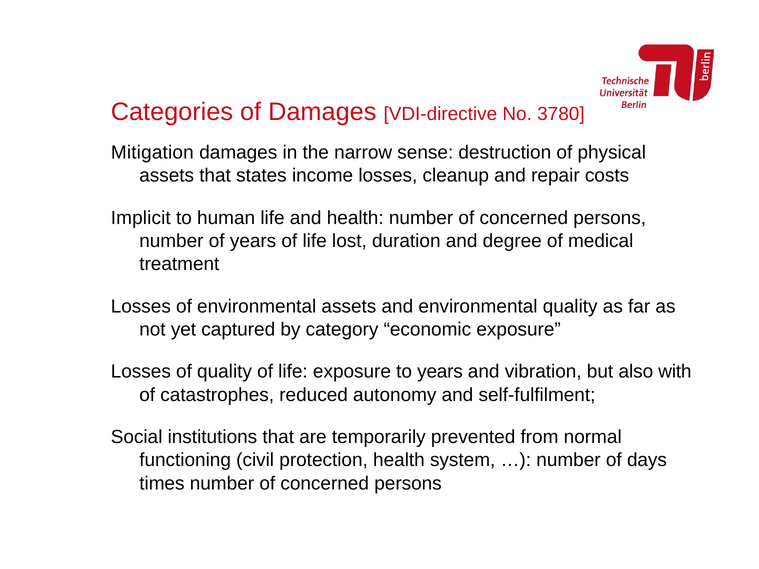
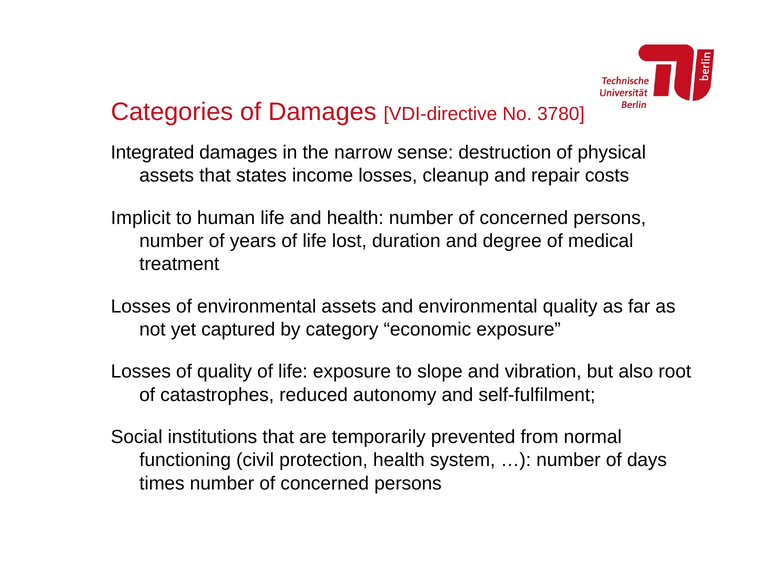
Mitigation: Mitigation -> Integrated (153, 153)
to years: years -> slope (440, 372)
with: with -> root (675, 372)
